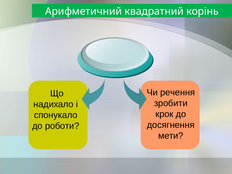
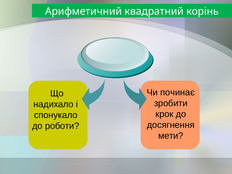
речення: речення -> починає (178, 92)
